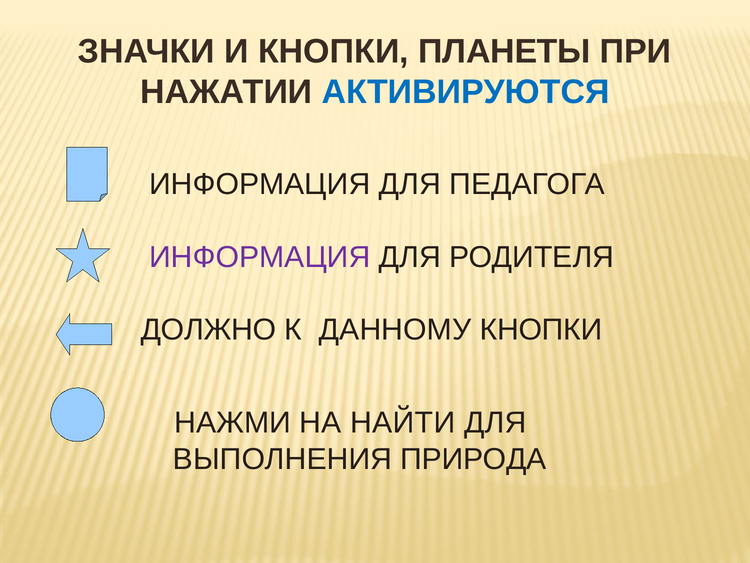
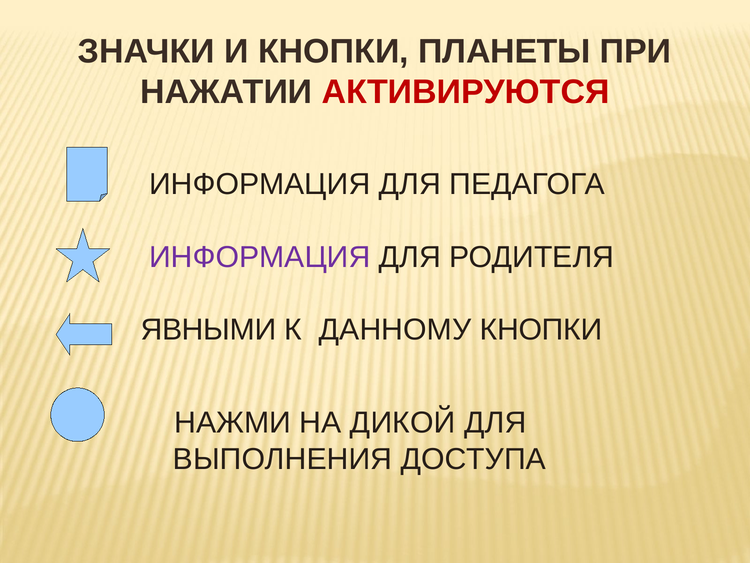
АКТИВИРУЮТСЯ colour: blue -> red (466, 92)
ДОЛЖНО: ДОЛЖНО -> ЯВНЫМИ (209, 329)
НАЙТИ: НАЙТИ -> ДИКОЙ (403, 422)
ПРИРОДА: ПРИРОДА -> ДОСТУПА (473, 459)
